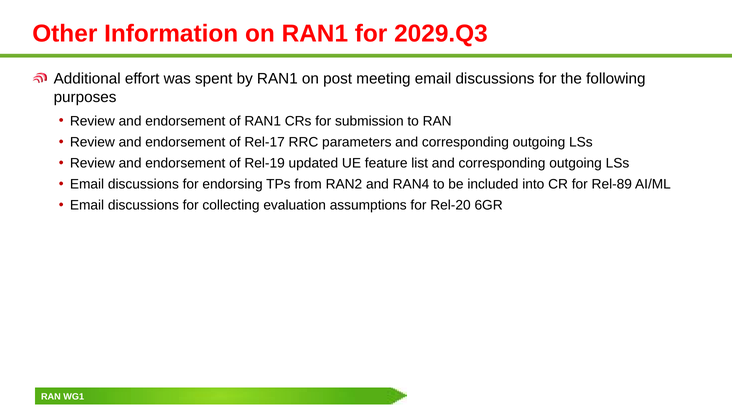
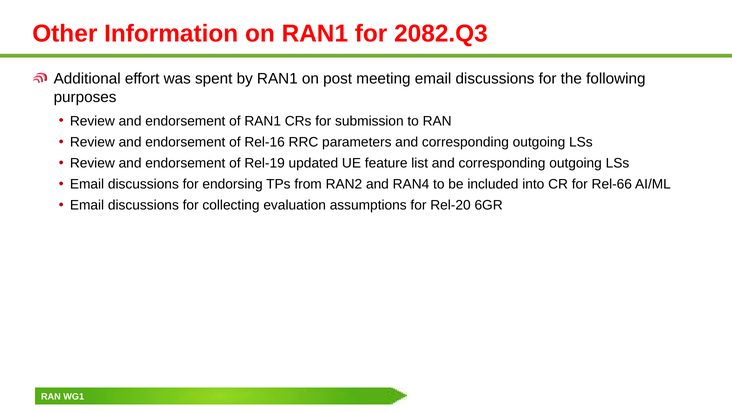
2029.Q3: 2029.Q3 -> 2082.Q3 (441, 34)
Rel-17: Rel-17 -> Rel-16 (265, 142)
Rel-89: Rel-89 -> Rel-66 (612, 184)
